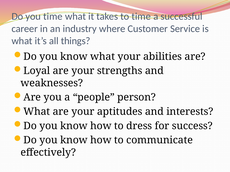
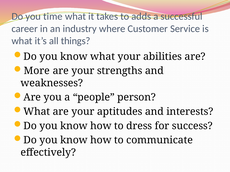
to time: time -> adds (141, 17)
Loyal: Loyal -> More (37, 71)
